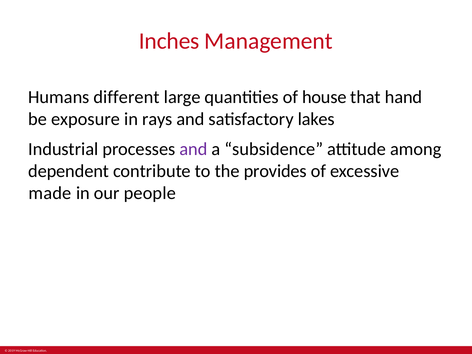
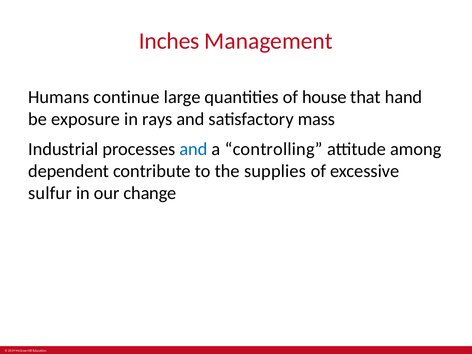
different: different -> continue (127, 97)
lakes: lakes -> mass (316, 119)
and colour: purple -> blue (194, 149)
subsidence: subsidence -> controlling (274, 149)
provides: provides -> supplies (275, 171)
made: made -> sulfur (50, 193)
people: people -> change (150, 193)
